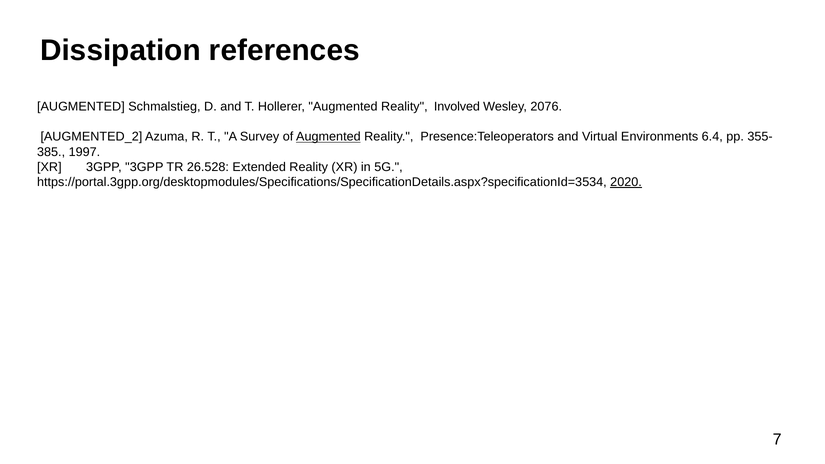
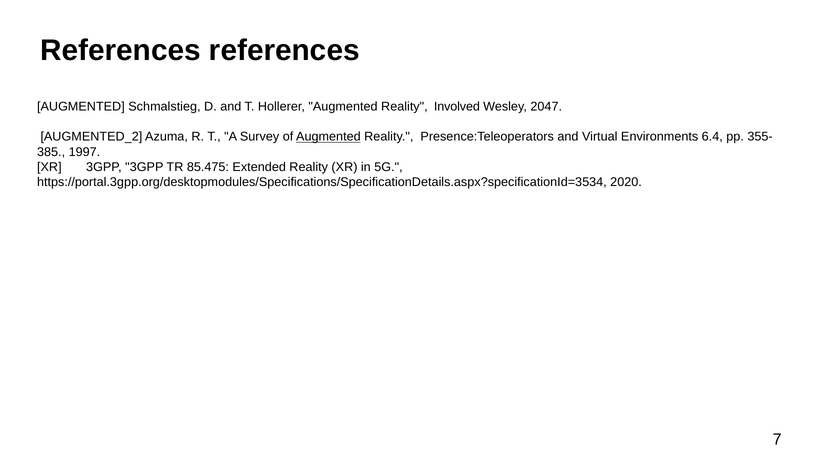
Dissipation: Dissipation -> References (120, 50)
2076: 2076 -> 2047 (546, 107)
26.528: 26.528 -> 85.475 (208, 167)
2020 underline: present -> none (626, 182)
